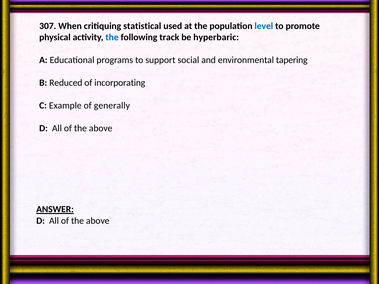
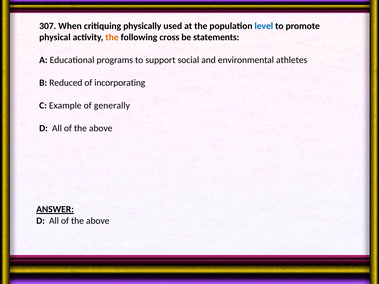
statistical: statistical -> physically (142, 26)
the colour: blue -> orange (112, 37)
track: track -> cross (169, 37)
hyperbaric: hyperbaric -> statements (216, 37)
tapering: tapering -> athletes (292, 60)
